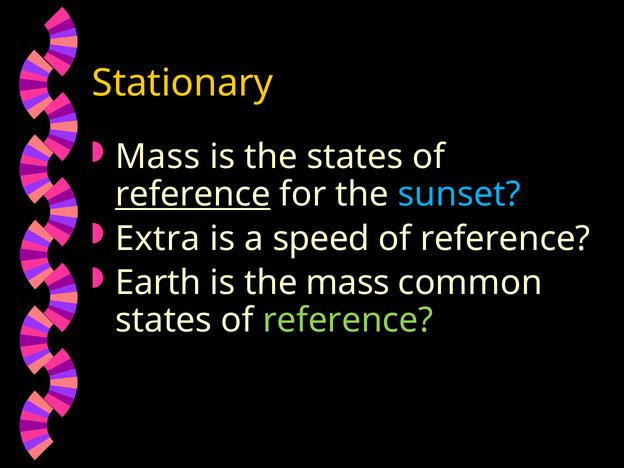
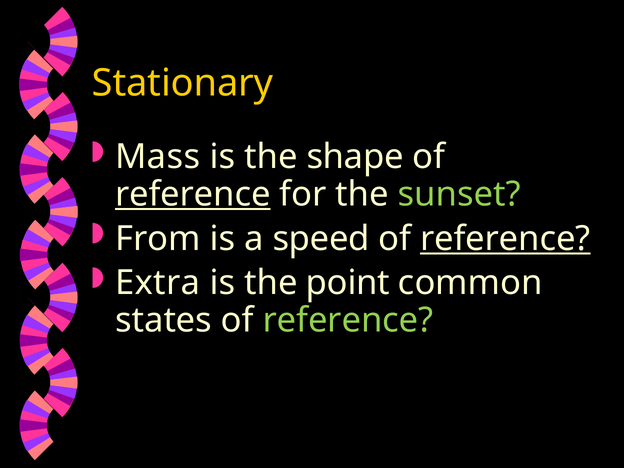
the states: states -> shape (355, 157)
sunset colour: light blue -> light green (459, 194)
Extra: Extra -> From (158, 239)
reference underline: none -> present (505, 239)
Earth: Earth -> Extra (158, 283)
the mass: mass -> point (348, 283)
